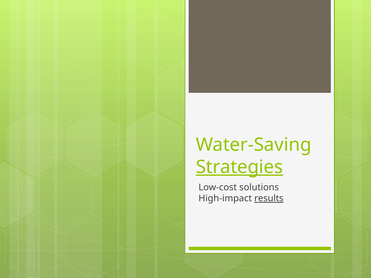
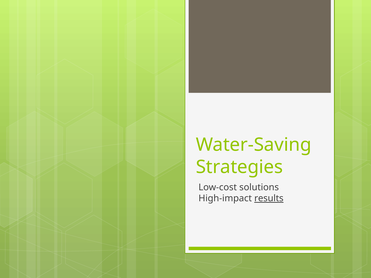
Strategies underline: present -> none (239, 167)
